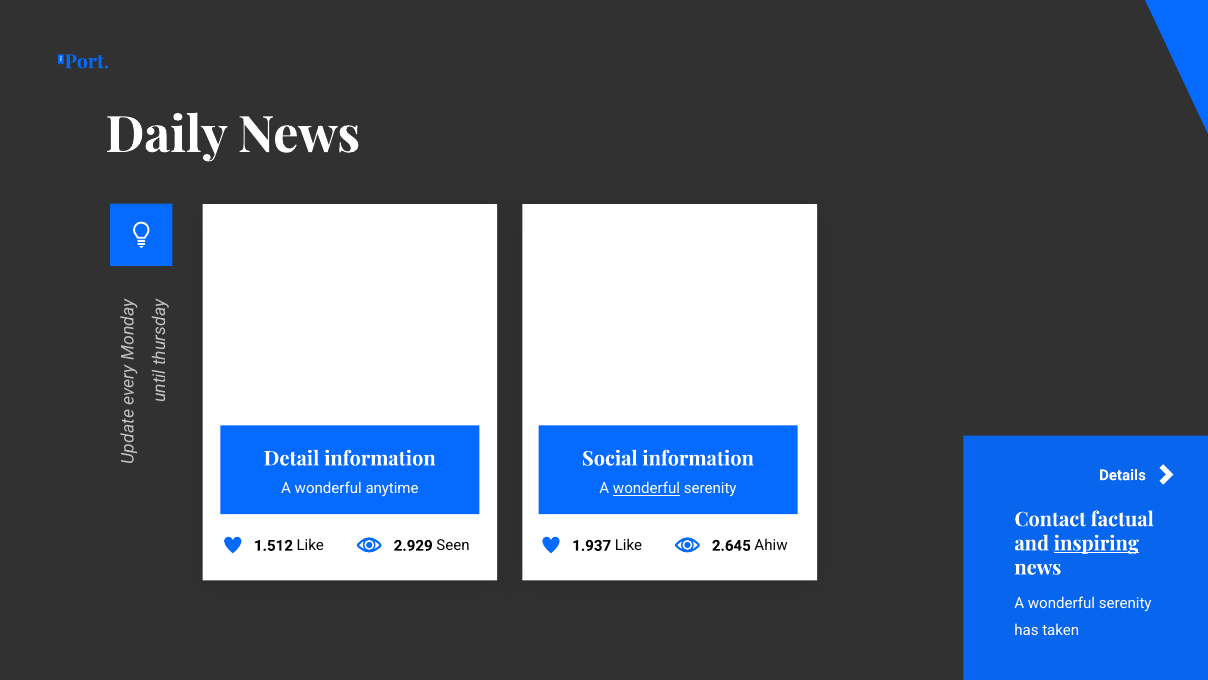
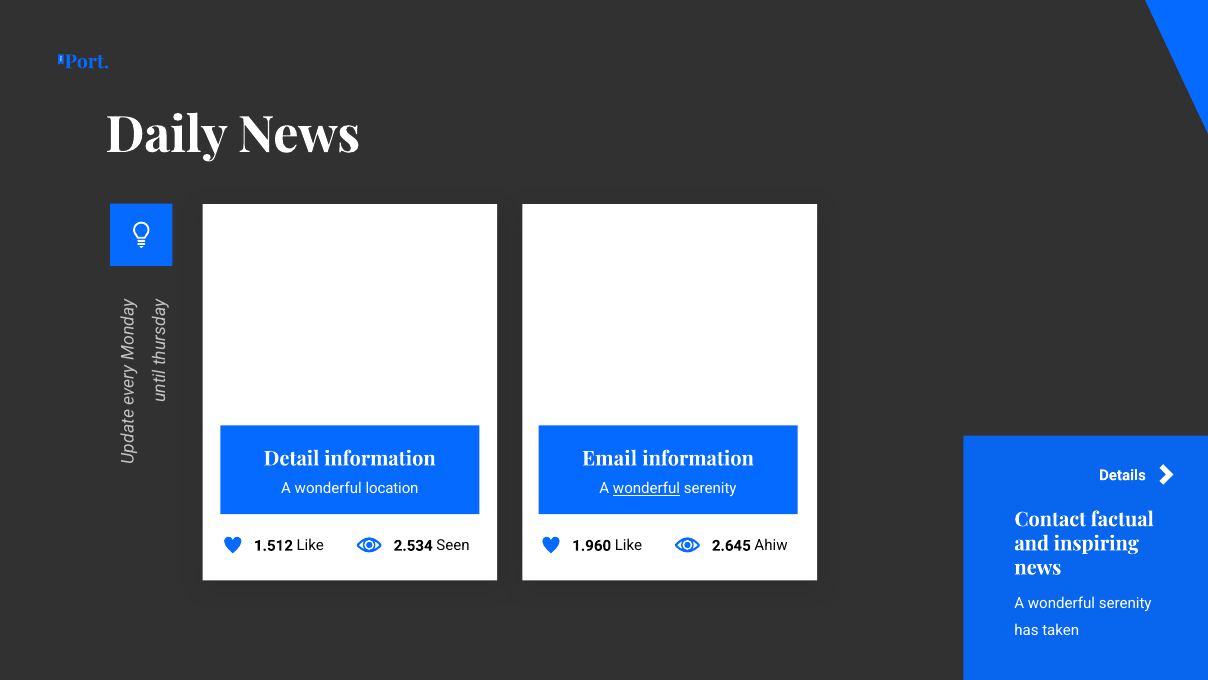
Social: Social -> Email (610, 458)
anytime: anytime -> location (392, 488)
inspiring underline: present -> none (1096, 543)
2.929: 2.929 -> 2.534 (413, 545)
1.937: 1.937 -> 1.960 (592, 545)
